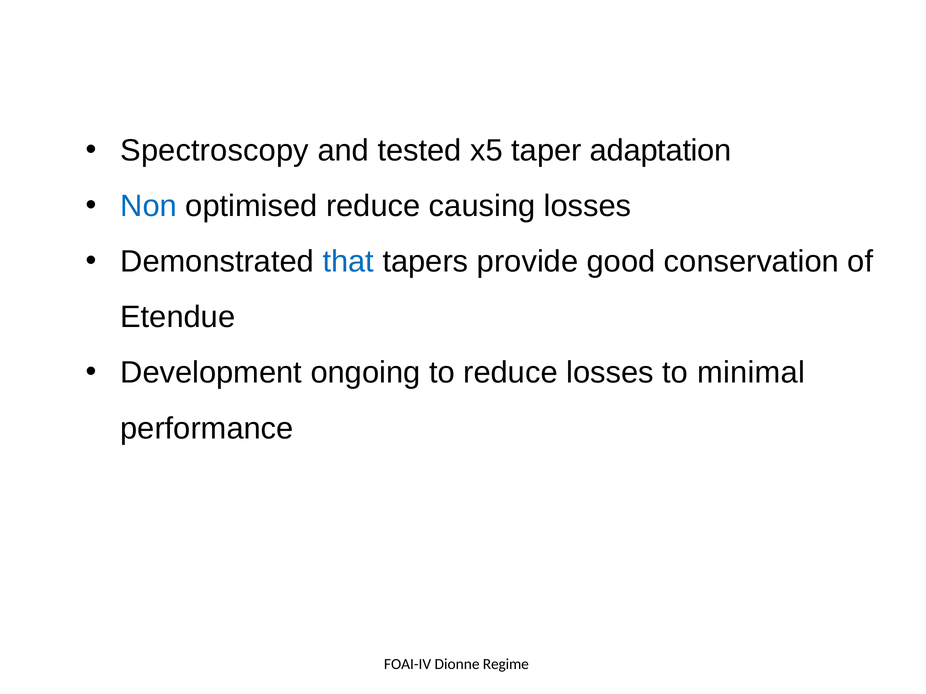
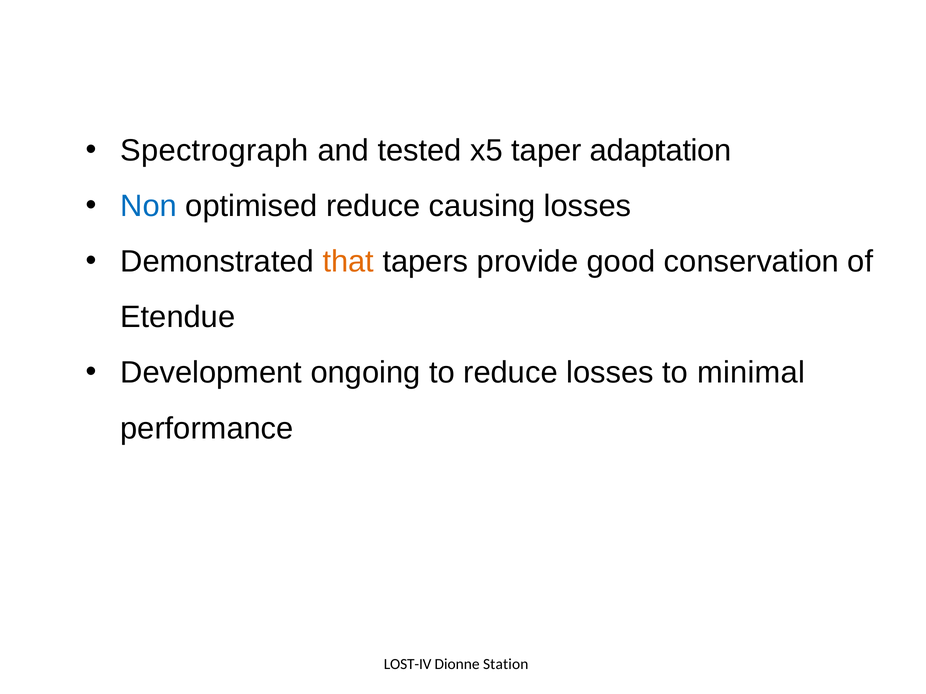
Spectroscopy: Spectroscopy -> Spectrograph (214, 151)
that colour: blue -> orange (348, 262)
FOAI-IV: FOAI-IV -> LOST-IV (408, 665)
Regime: Regime -> Station (506, 665)
